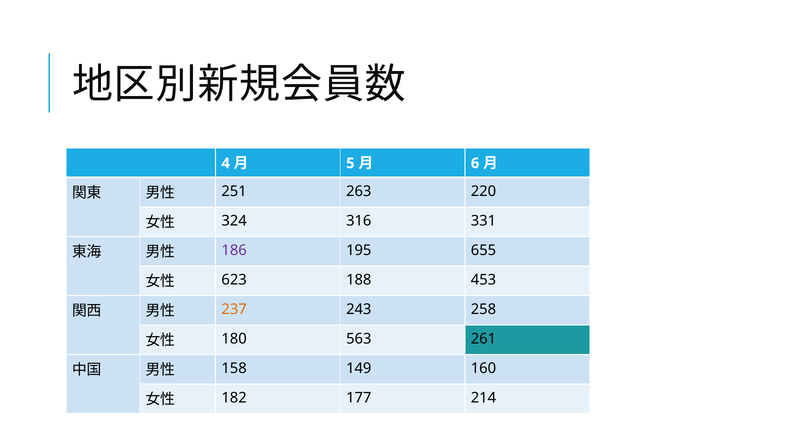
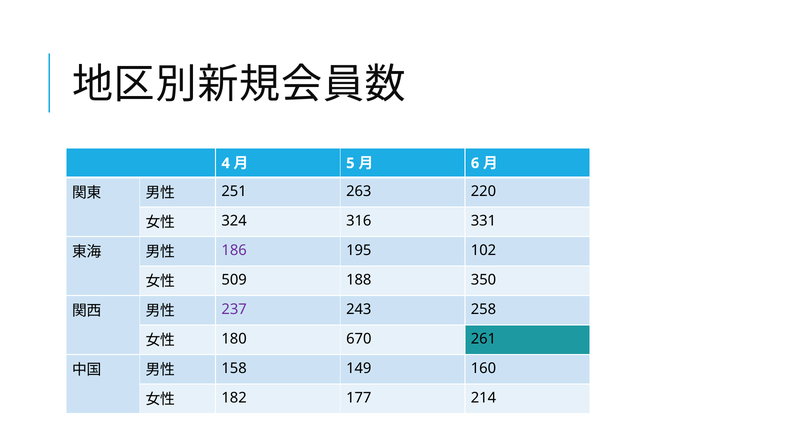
655: 655 -> 102 (483, 250)
623: 623 -> 509 (234, 279)
453: 453 -> 350 (483, 279)
237 colour: orange -> purple (234, 309)
563: 563 -> 670 (359, 338)
